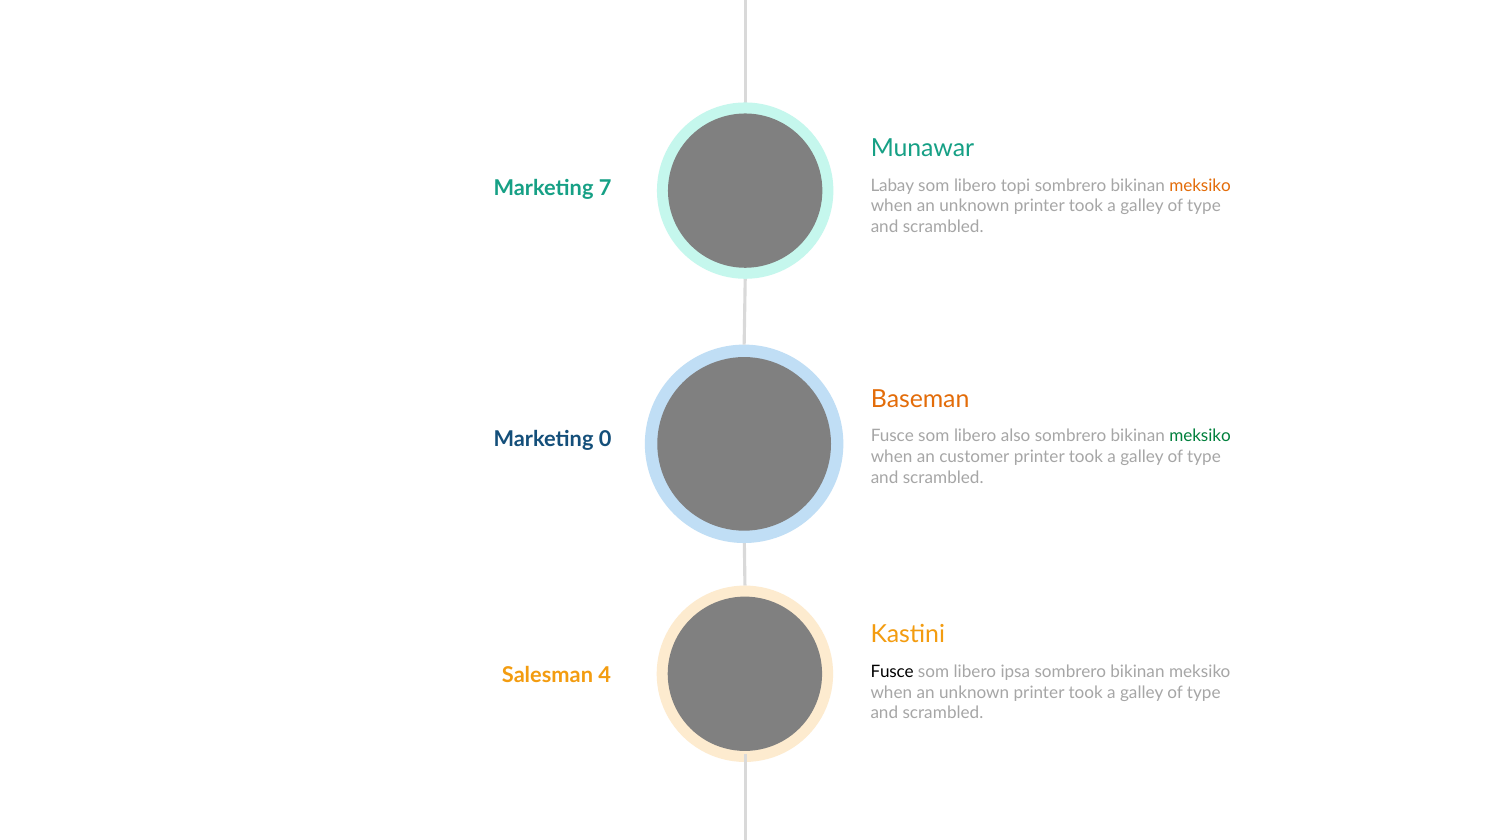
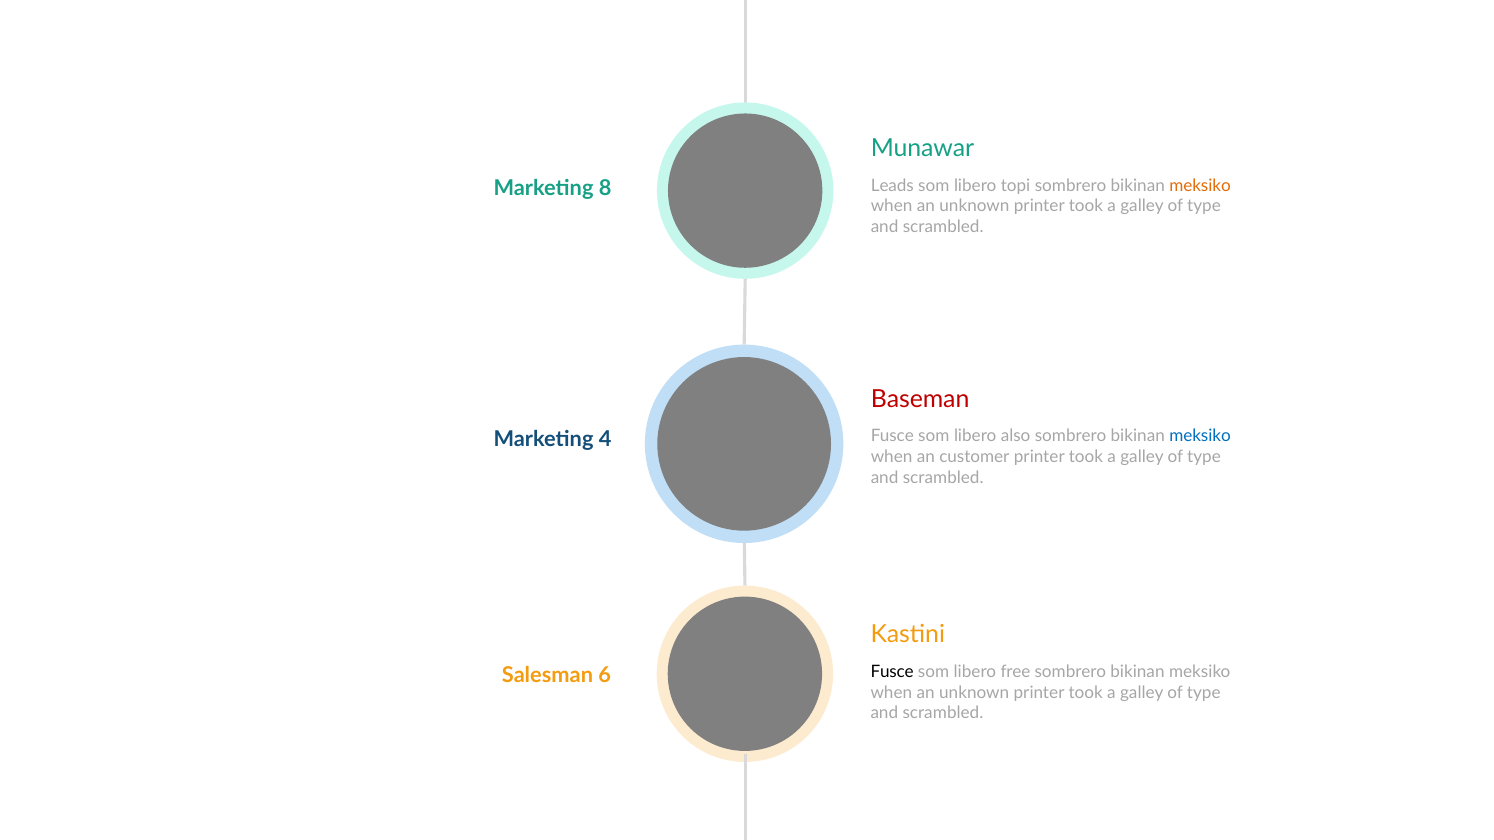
Labay: Labay -> Leads (892, 186)
7: 7 -> 8 (605, 188)
Baseman colour: orange -> red (920, 399)
meksiko colour: green -> blue (1200, 437)
0: 0 -> 4 (605, 439)
ipsa: ipsa -> free (1015, 672)
4: 4 -> 6 (605, 675)
